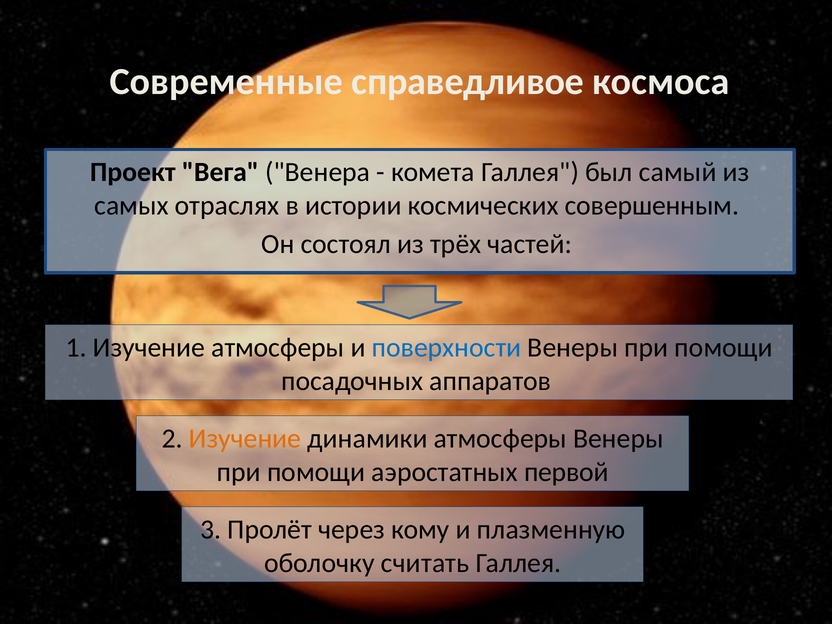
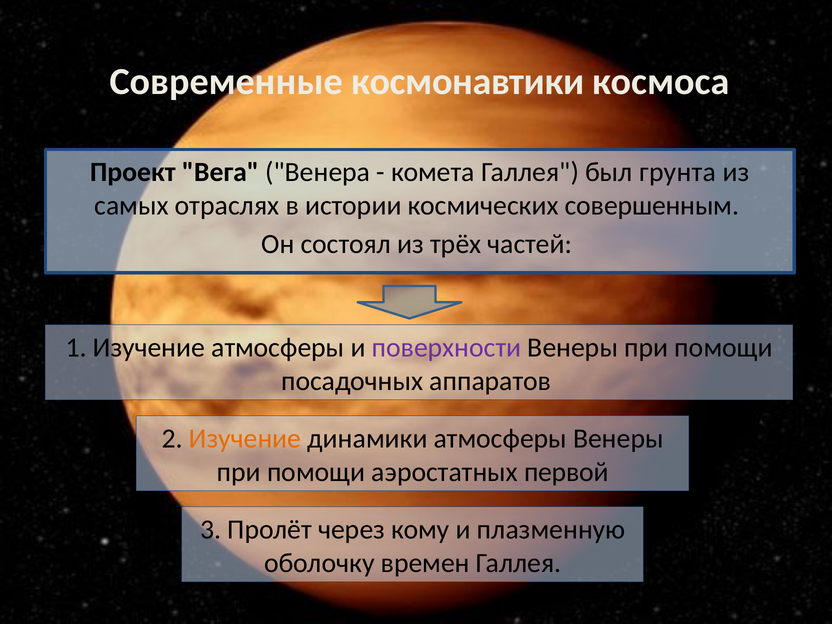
справедливое: справедливое -> космонавтики (468, 82)
самый: самый -> грунта (678, 172)
поверхности colour: blue -> purple (447, 348)
считать: считать -> времен (425, 563)
